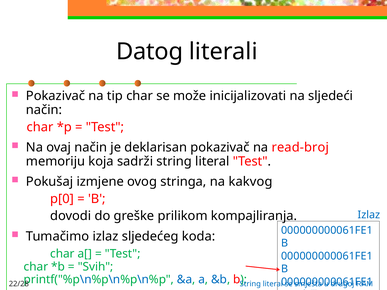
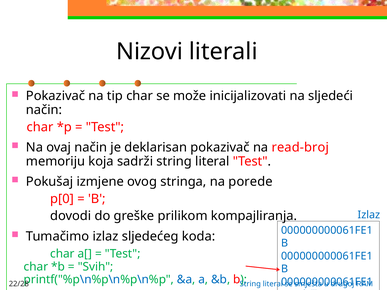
Datog: Datog -> Nizovi (150, 52)
kakvog: kakvog -> porede (251, 182)
